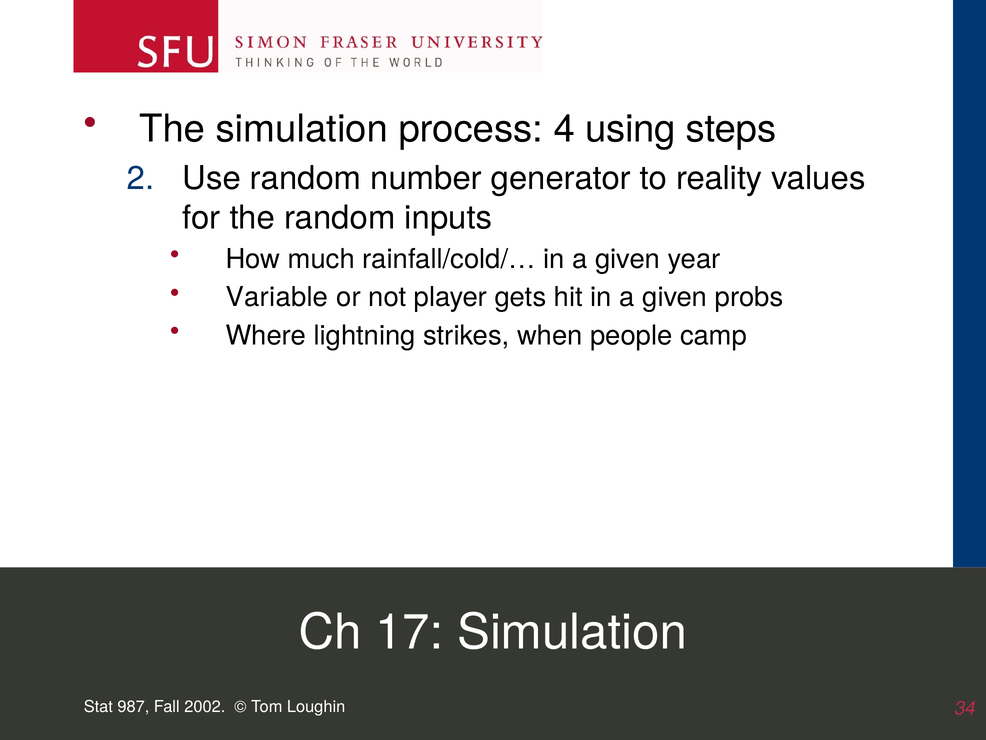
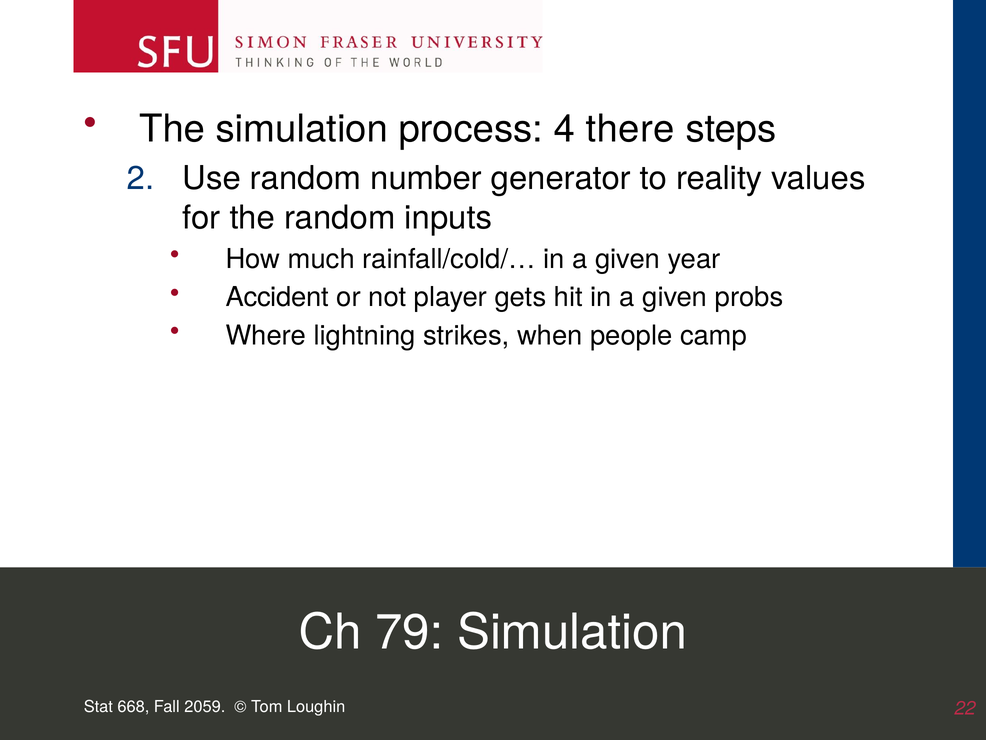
using: using -> there (630, 129)
Variable: Variable -> Accident (277, 297)
17: 17 -> 79 (409, 632)
987: 987 -> 668 (133, 706)
2002: 2002 -> 2059 (205, 706)
34: 34 -> 22 (965, 708)
